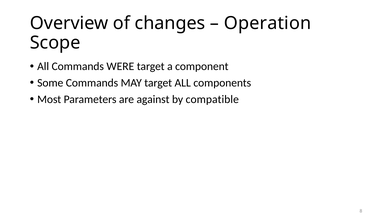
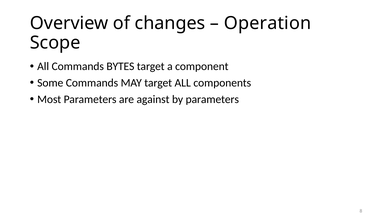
WERE: WERE -> BYTES (120, 66)
by compatible: compatible -> parameters (212, 99)
